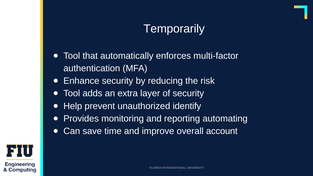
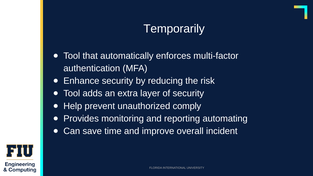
identify: identify -> comply (187, 106)
account: account -> incident (222, 131)
